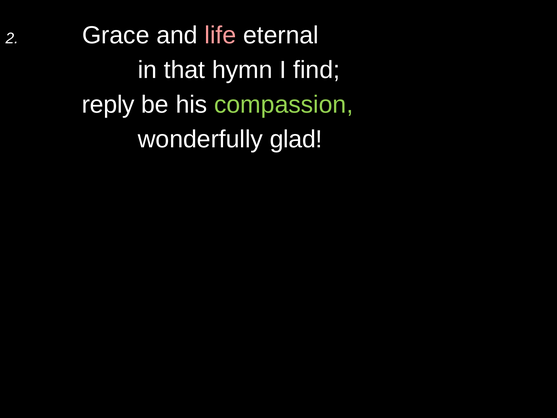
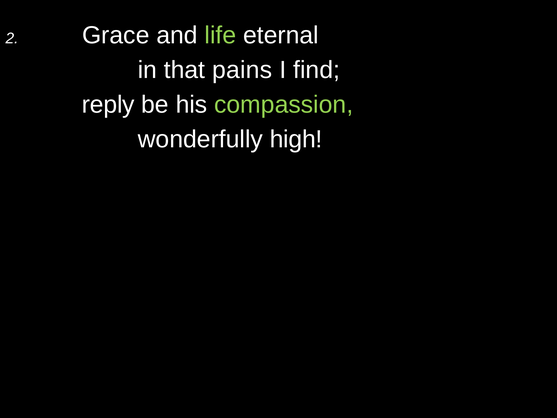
life colour: pink -> light green (220, 35)
hymn: hymn -> pains (242, 70)
glad: glad -> high (296, 139)
